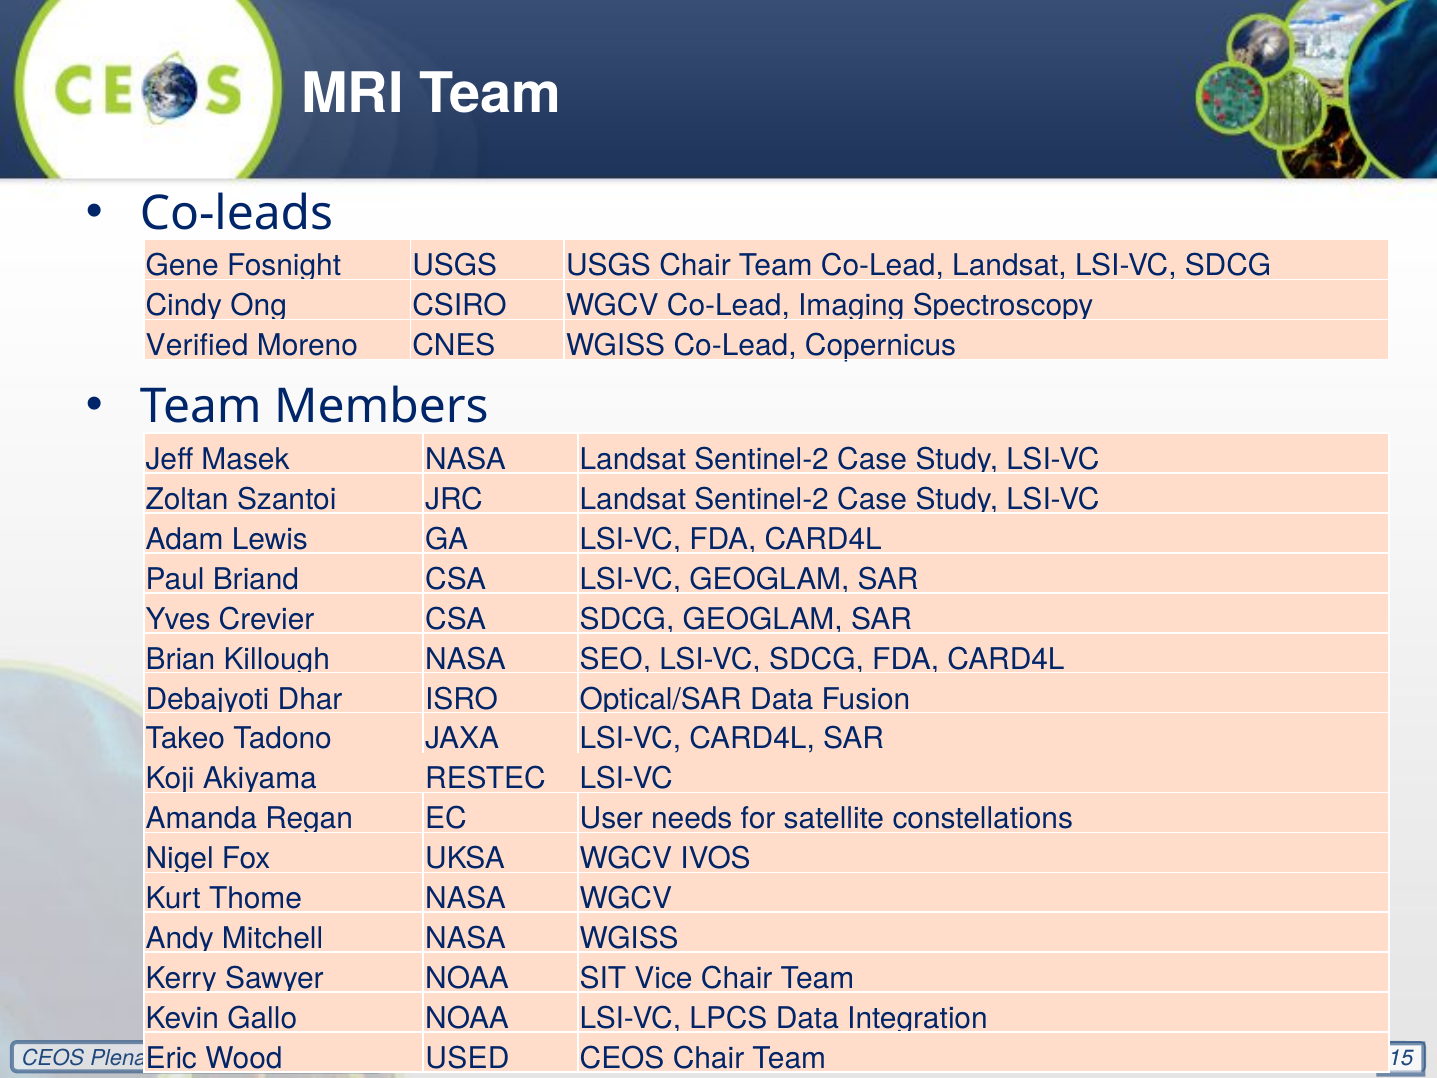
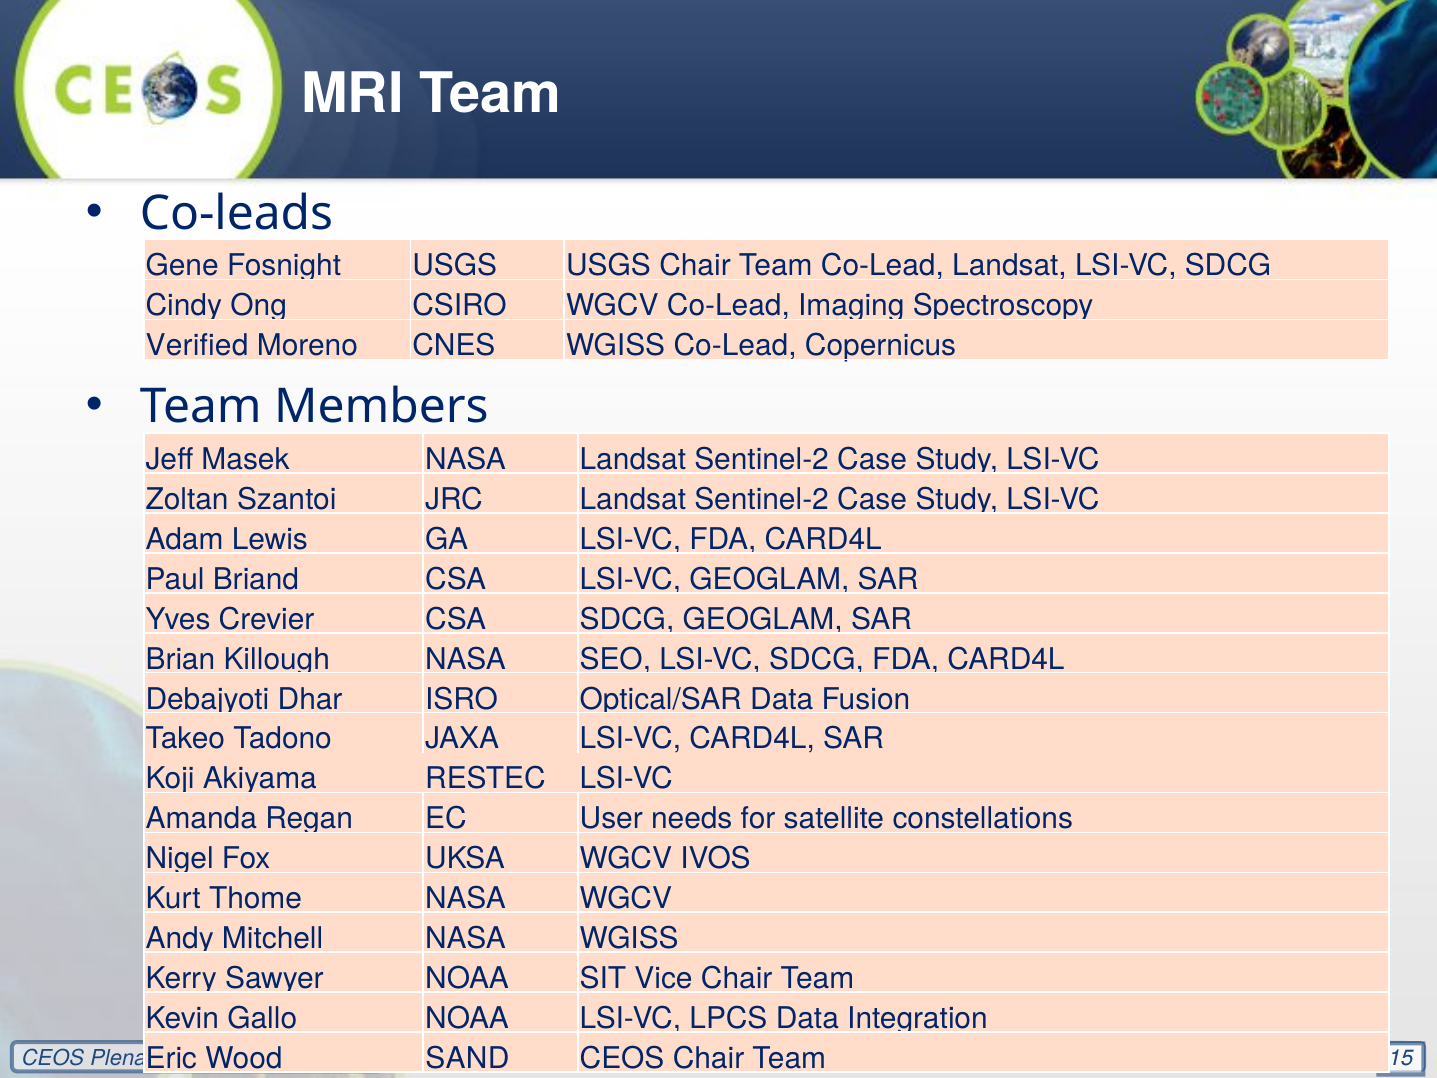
USED: USED -> SAND (467, 1058)
